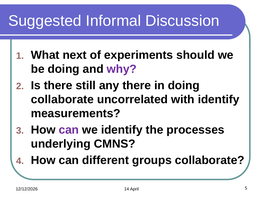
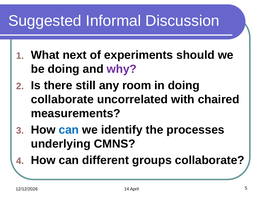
any there: there -> room (137, 86)
with identify: identify -> chaired (219, 100)
can colour: purple -> blue (69, 130)
